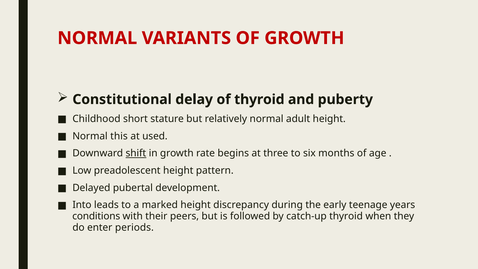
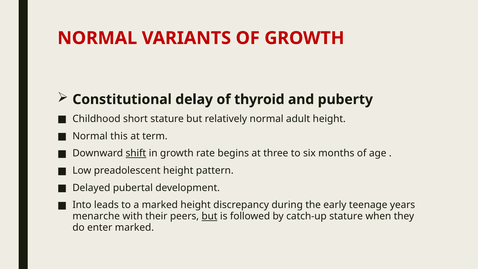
used: used -> term (155, 136)
conditions: conditions -> menarche (96, 216)
but underline: none -> present (210, 216)
catch-up thyroid: thyroid -> stature (346, 216)
enter periods: periods -> marked (134, 227)
